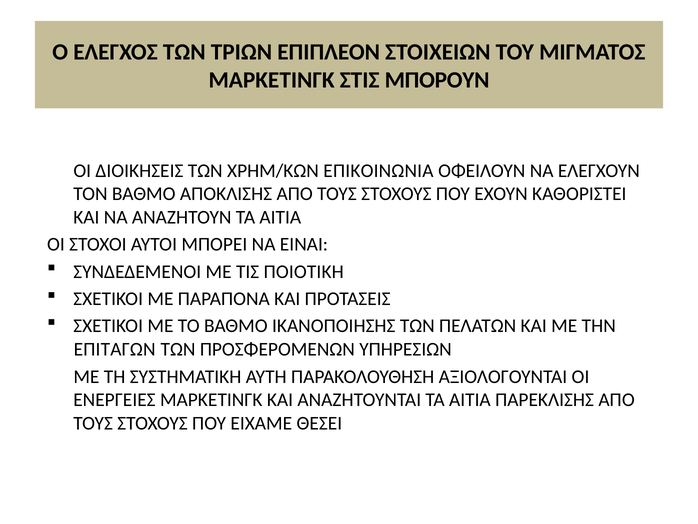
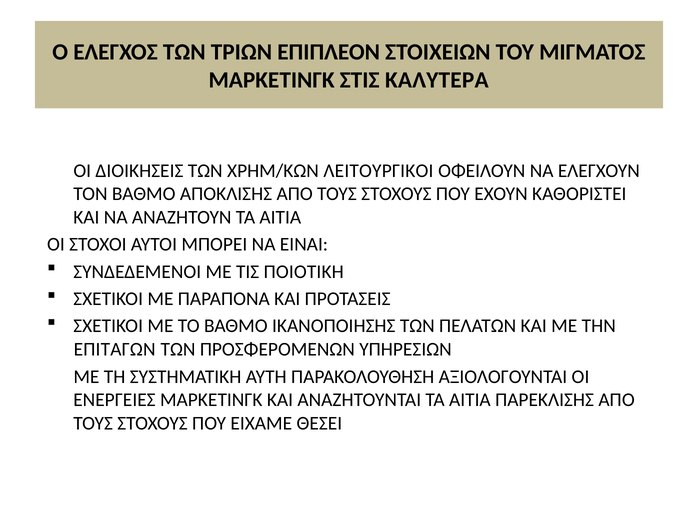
ΜΠΟΡΟΥΝ: ΜΠΟΡΟΥΝ -> ΚΑΛΥΤΕΡΑ (437, 80)
ΕΠΙΚΟΙΝΩΝΙΑ: ΕΠΙΚΟΙΝΩΝΙΑ -> ΛΕΙΤΟΥΡΓΙΚΟΙ (378, 170)
